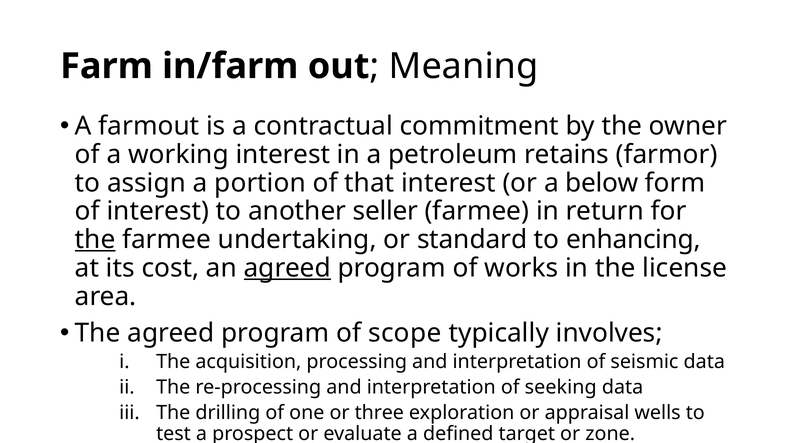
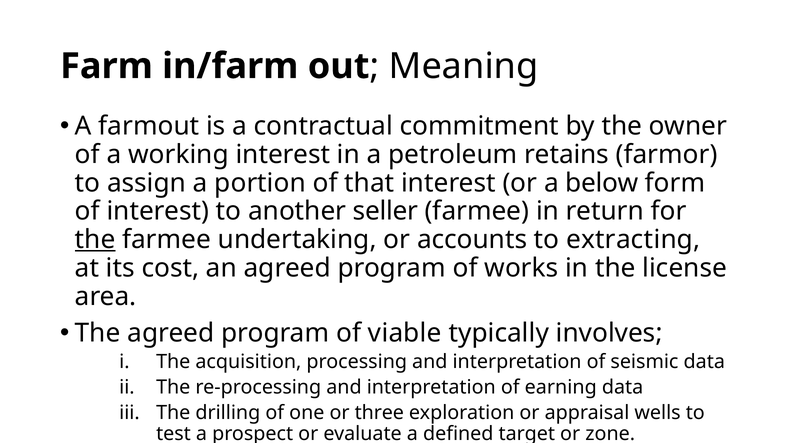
standard: standard -> accounts (472, 240)
enhancing: enhancing -> extracting (633, 240)
agreed underline: present -> none (287, 268)
scope: scope -> viable (405, 333)
seeking: seeking -> earning (561, 388)
